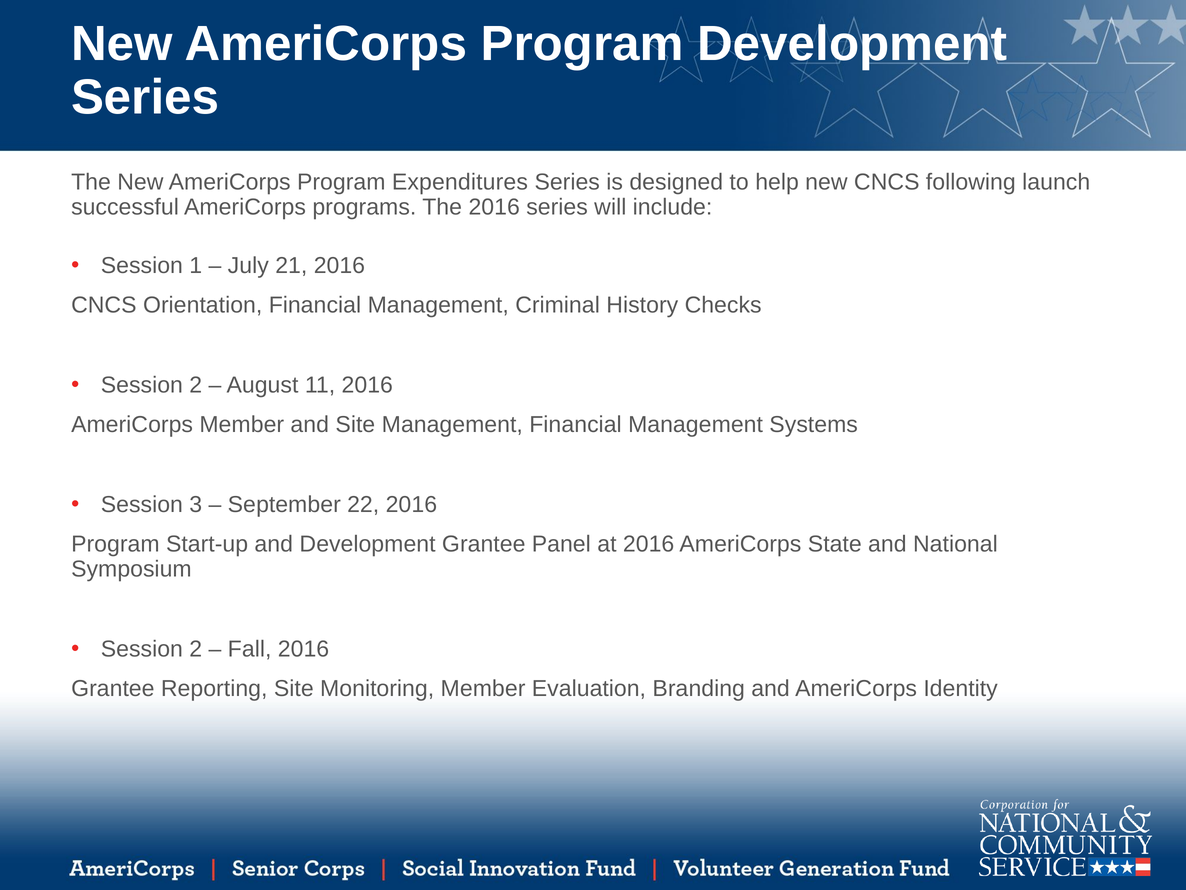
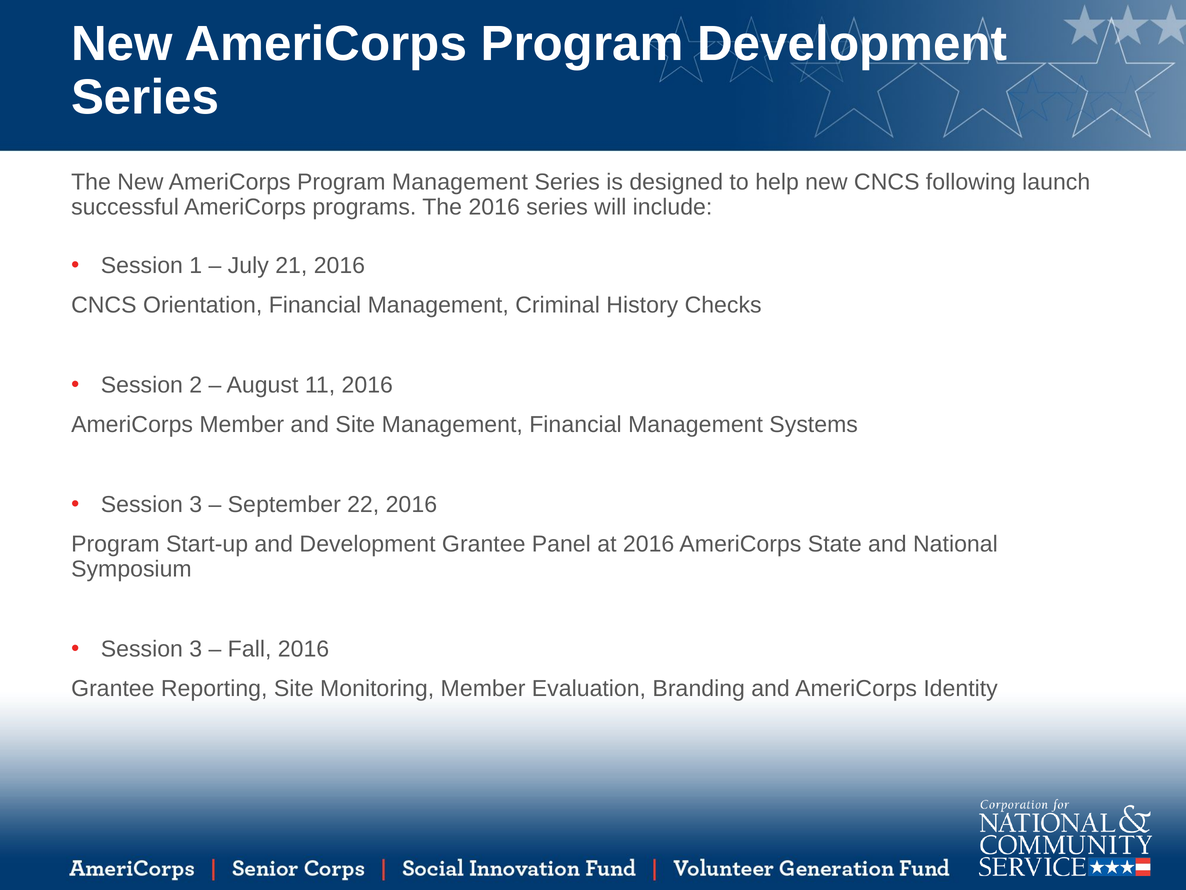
Program Expenditures: Expenditures -> Management (460, 182)
2: 2 -> 3 (196, 649)
